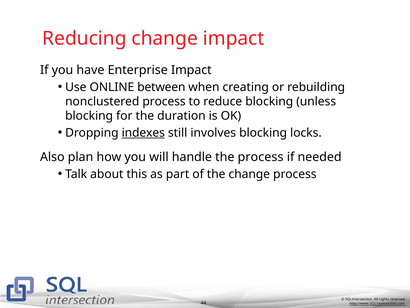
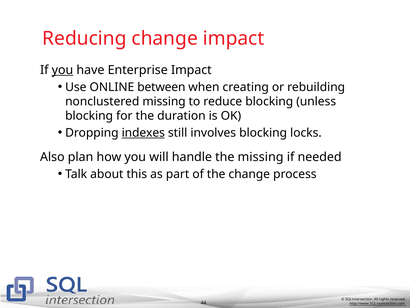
you underline: none -> present (62, 70)
nonclustered process: process -> missing (164, 101)
the process: process -> missing (261, 157)
